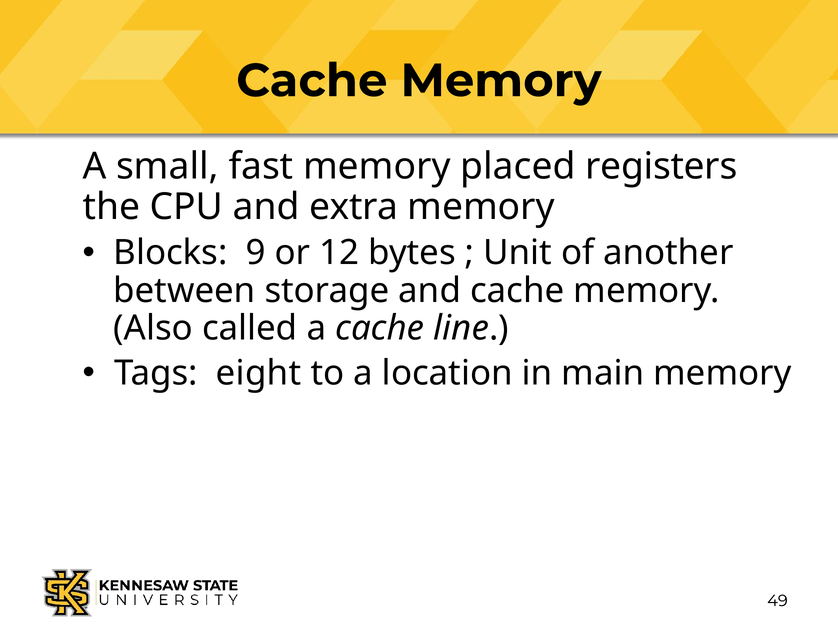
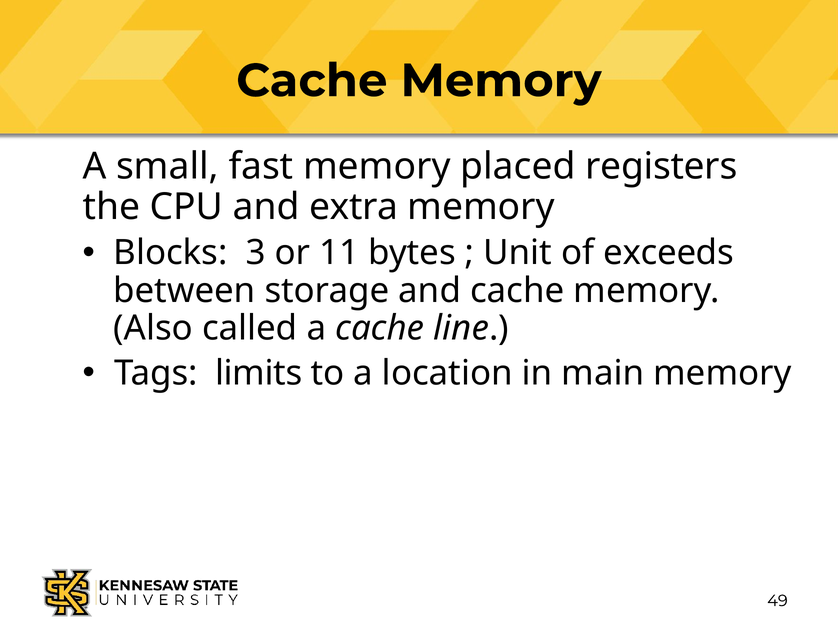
9: 9 -> 3 (256, 253)
12: 12 -> 11 (339, 253)
another: another -> exceeds (669, 253)
eight: eight -> limits (259, 373)
